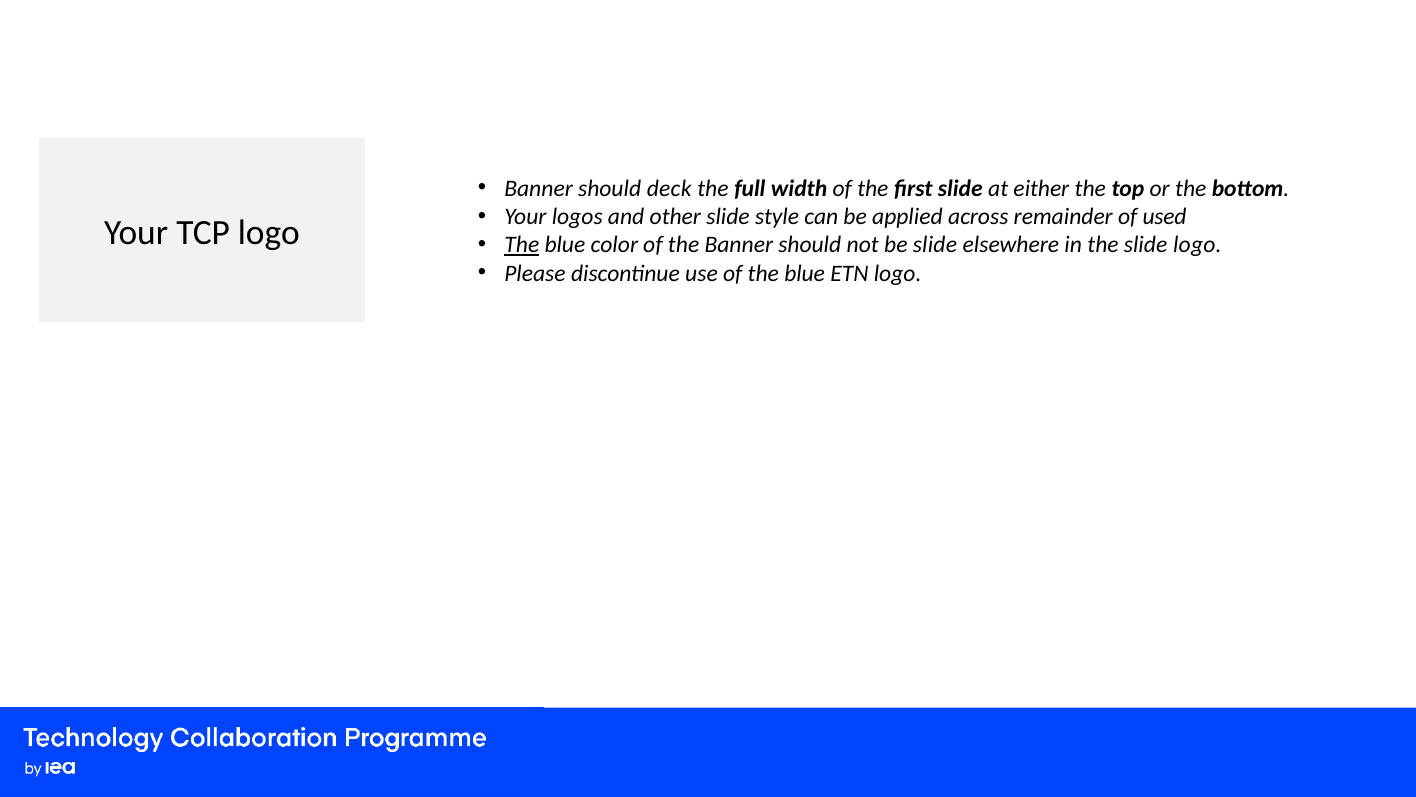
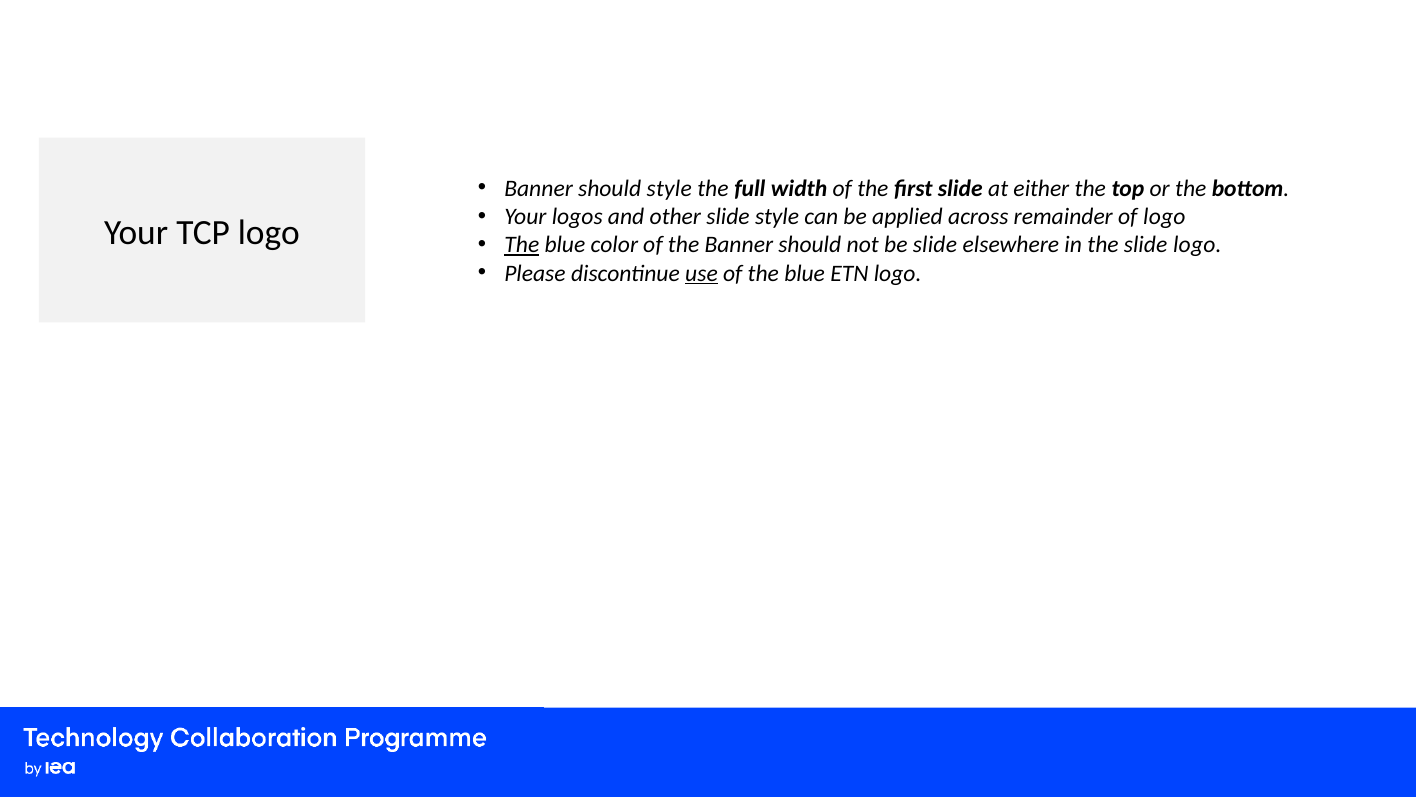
should deck: deck -> style (669, 188)
of used: used -> logo (1164, 217)
use underline: none -> present (701, 273)
